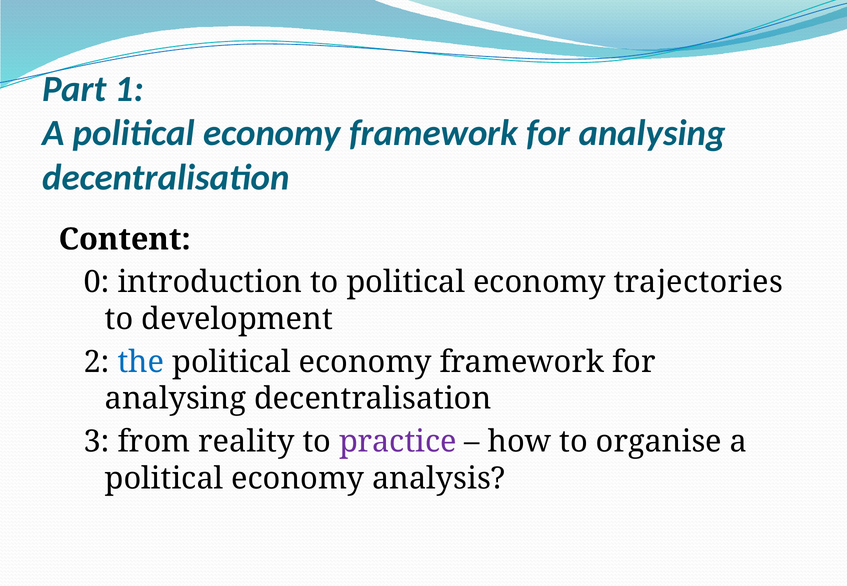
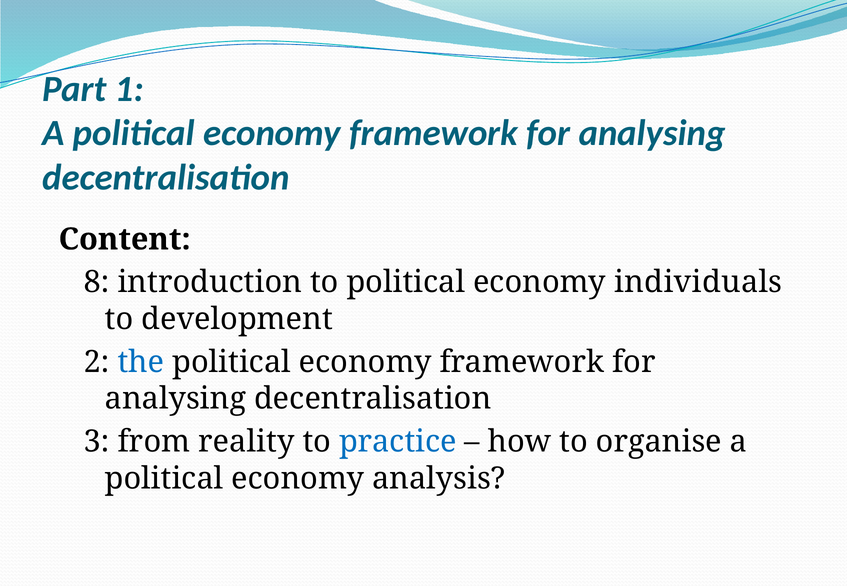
0: 0 -> 8 (97, 282)
trajectories: trajectories -> individuals (698, 282)
practice colour: purple -> blue (398, 442)
